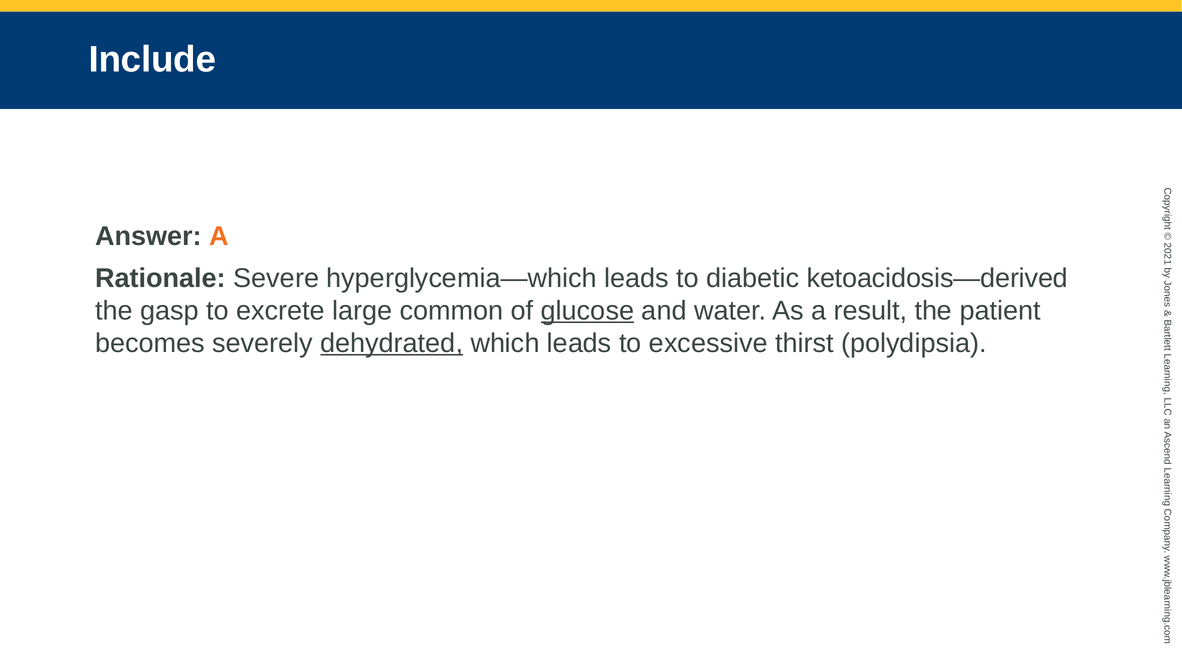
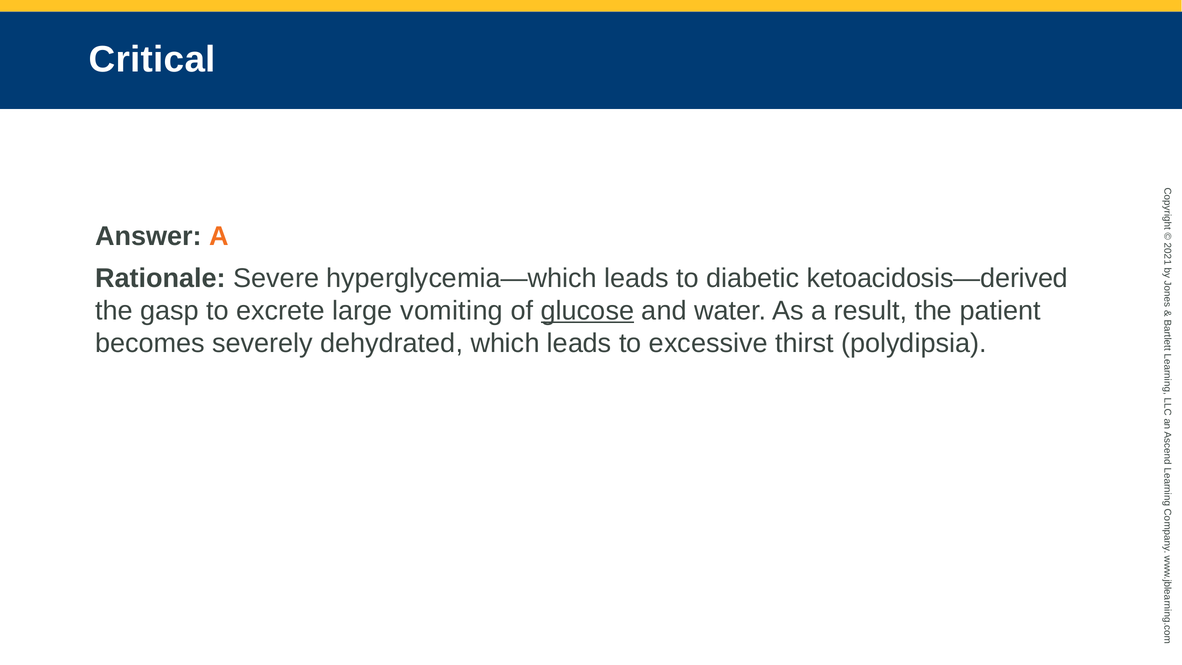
Include: Include -> Critical (152, 59)
common: common -> vomiting (452, 311)
dehydrated underline: present -> none (392, 343)
